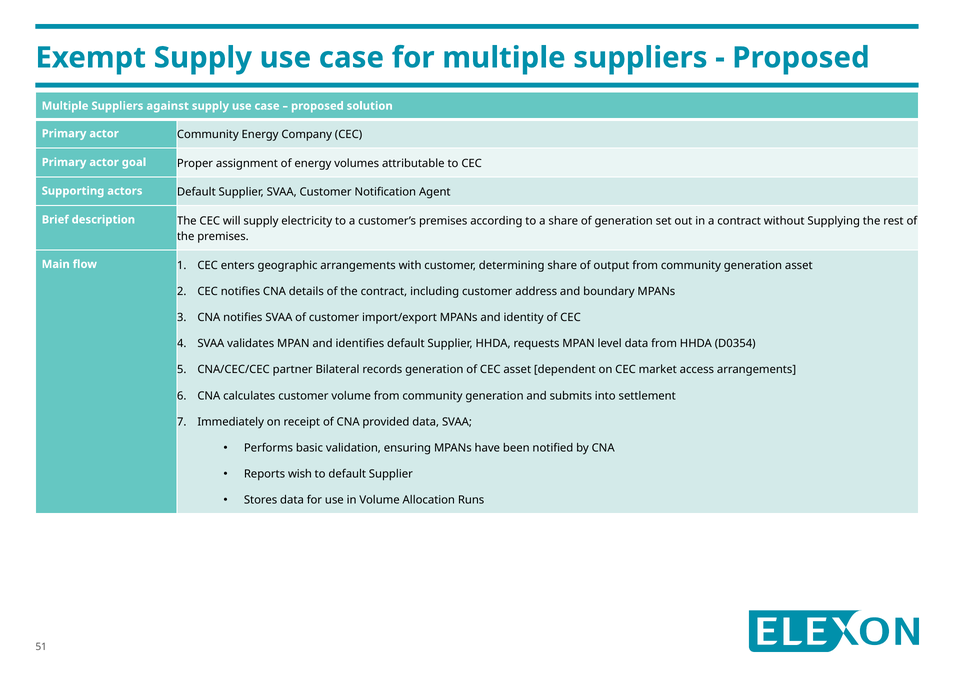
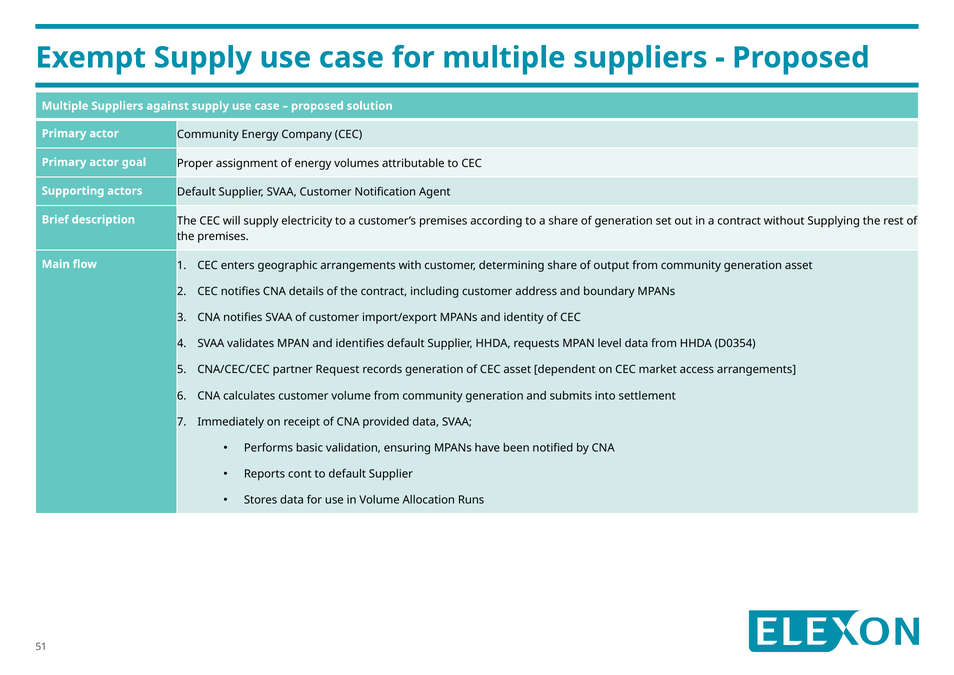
Bilateral: Bilateral -> Request (338, 369)
wish: wish -> cont (300, 474)
